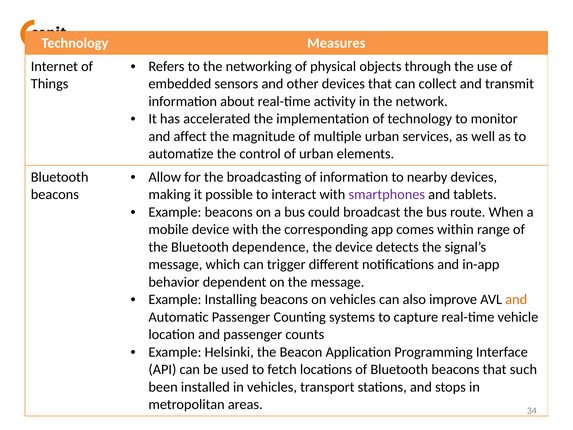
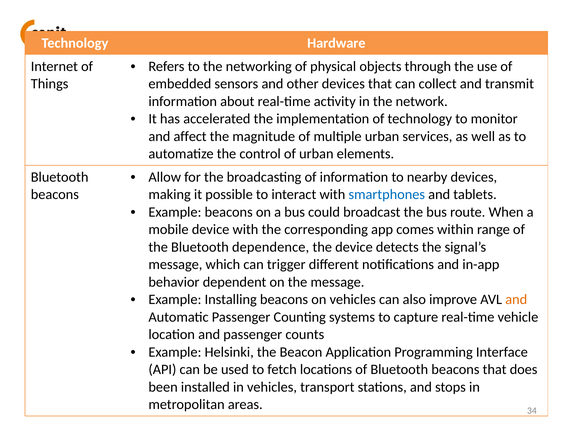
Measures: Measures -> Hardware (336, 43)
smartphones colour: purple -> blue (387, 194)
such: such -> does (524, 369)
